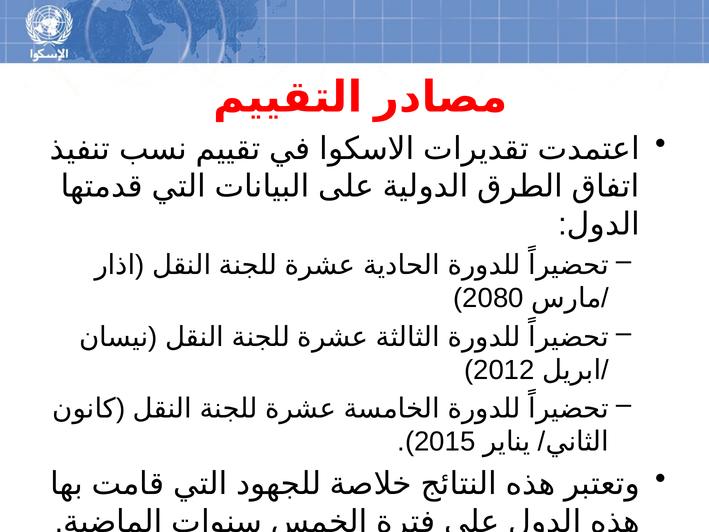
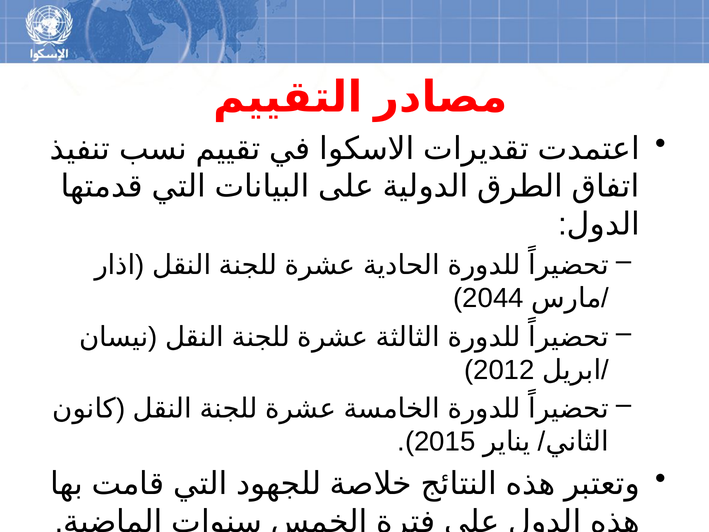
2080: 2080 -> 2044 (493, 298)
